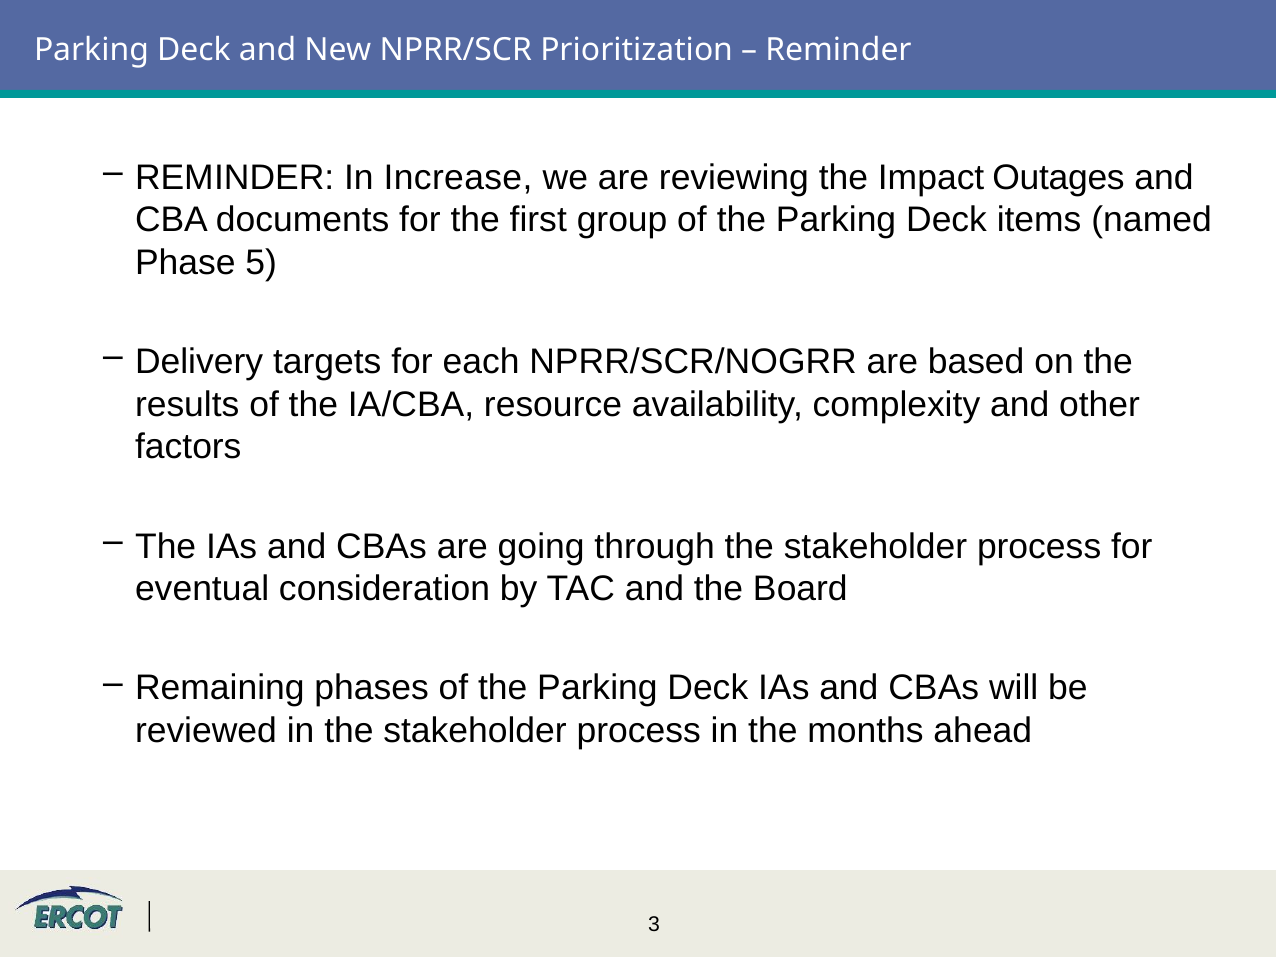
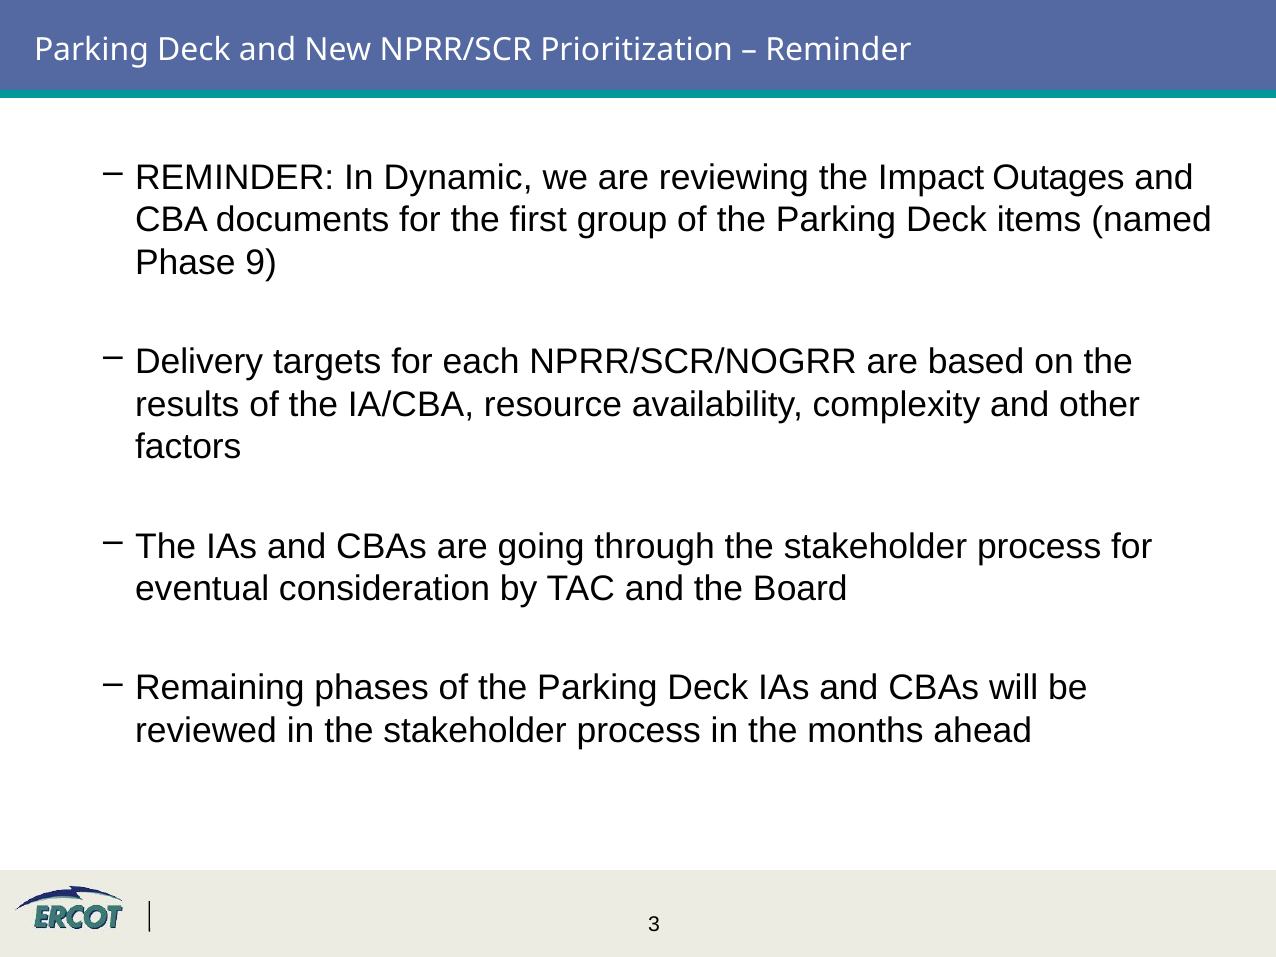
Increase: Increase -> Dynamic (458, 178)
5: 5 -> 9 (261, 263)
